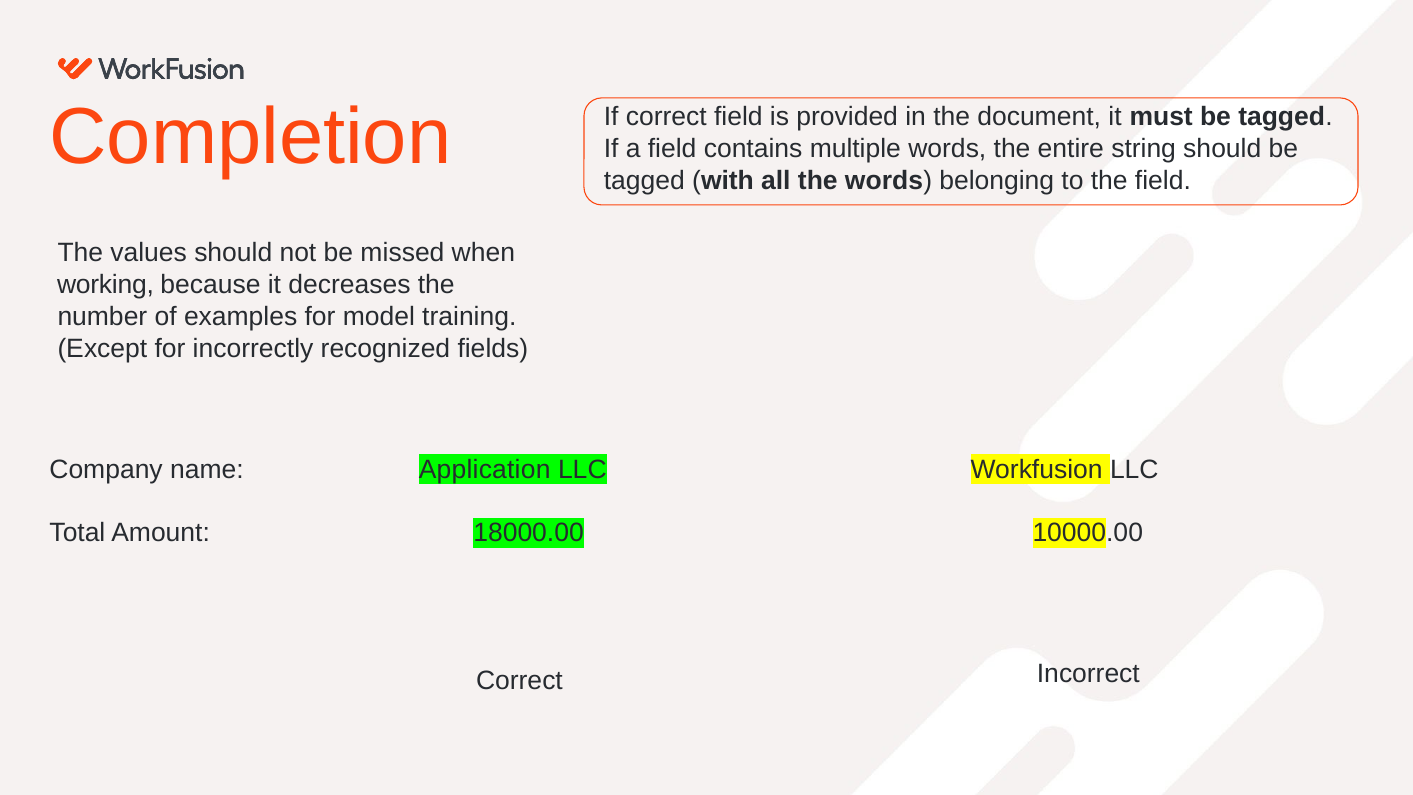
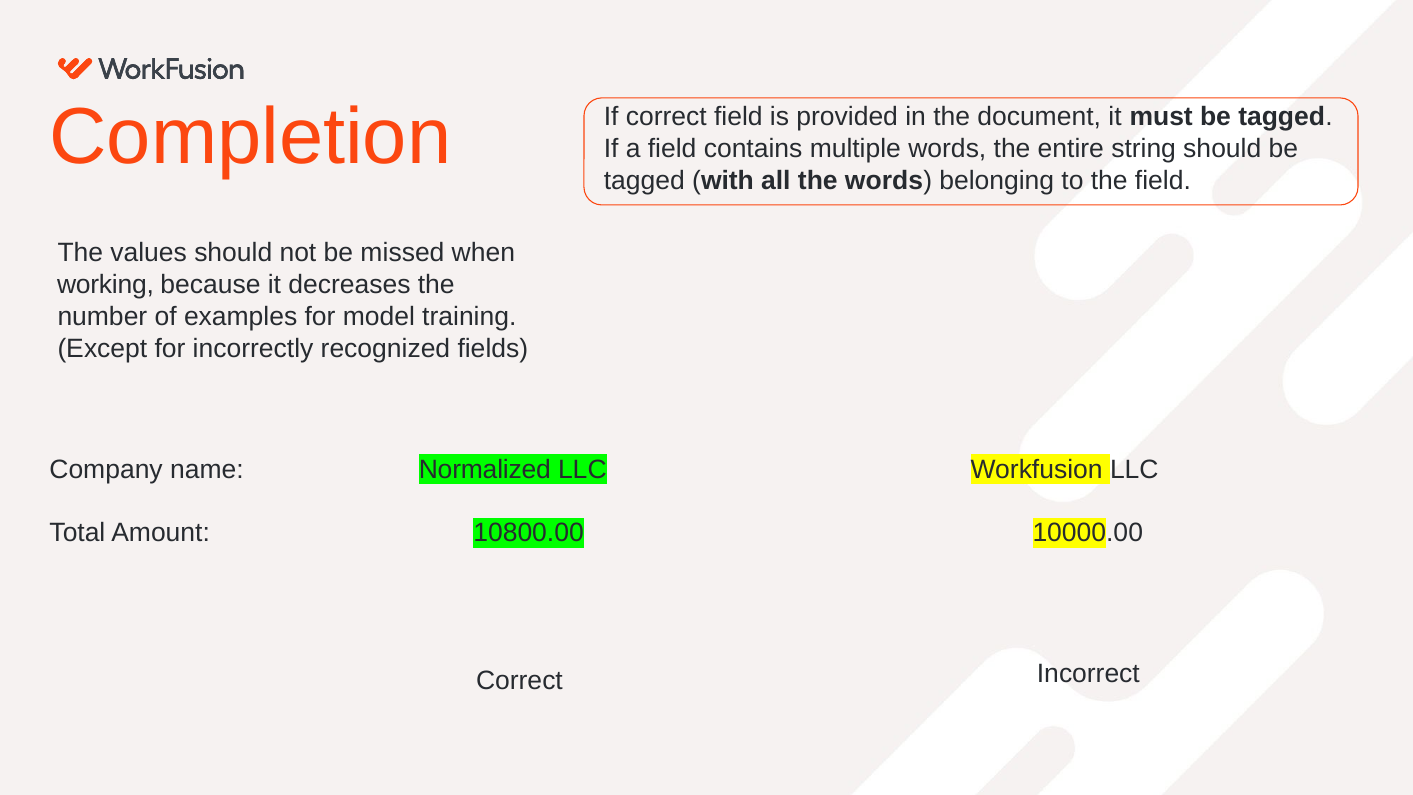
Application: Application -> Normalized (485, 469)
18000.00: 18000.00 -> 10800.00 (529, 533)
